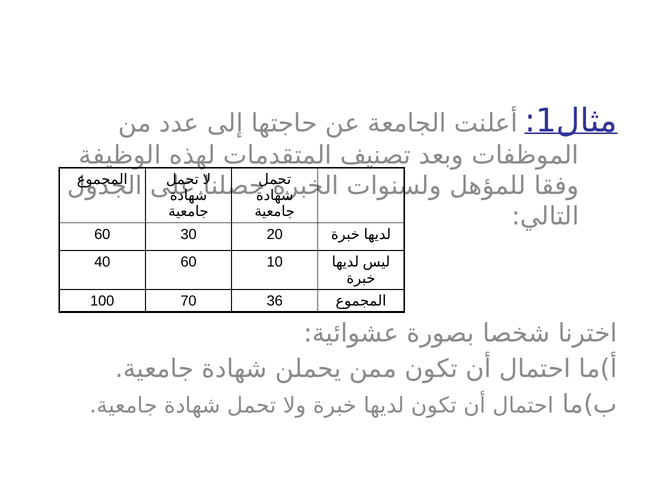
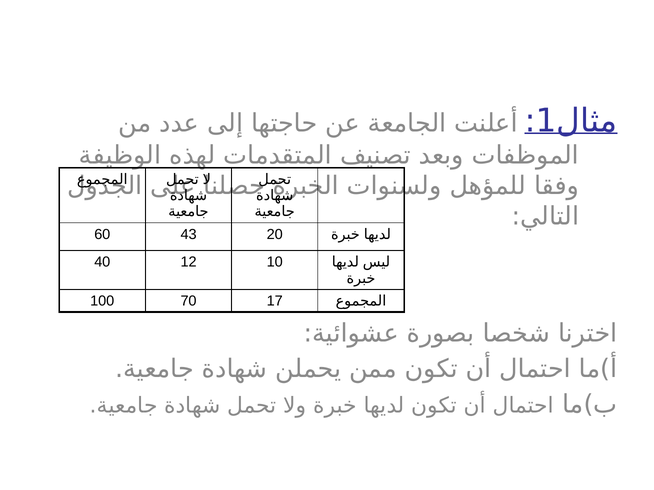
30: 30 -> 43 (189, 235)
40 60: 60 -> 12 (189, 262)
36: 36 -> 17 (275, 301)
